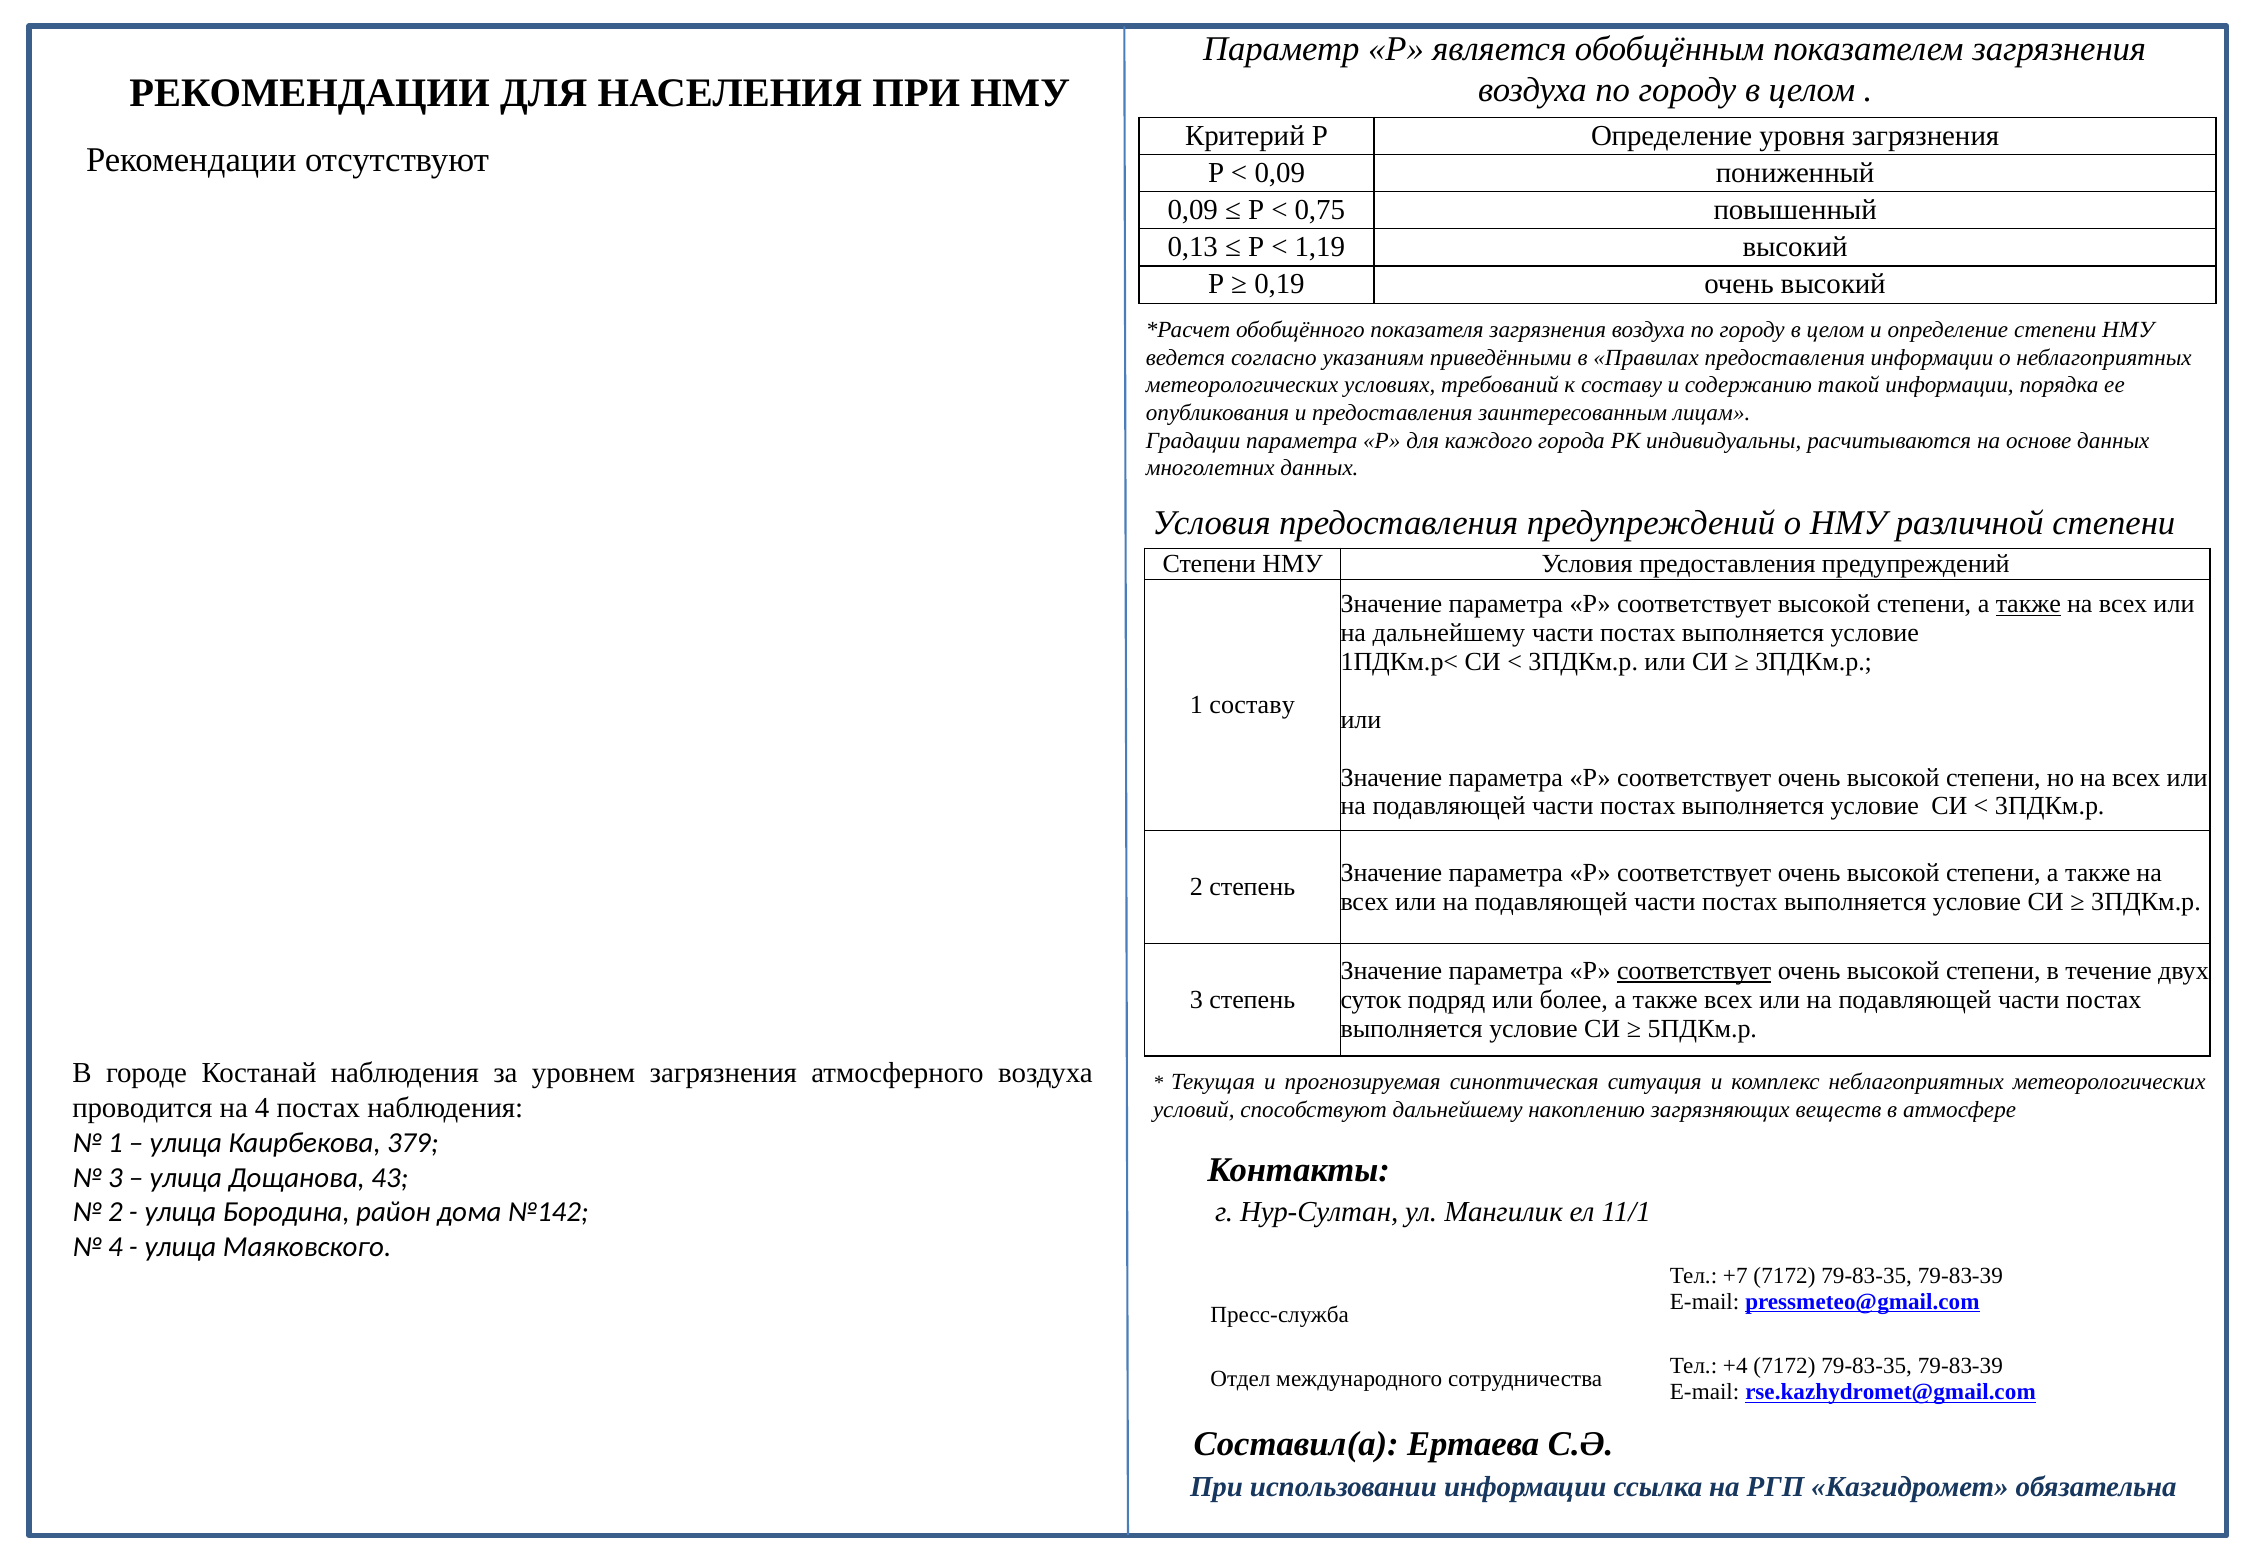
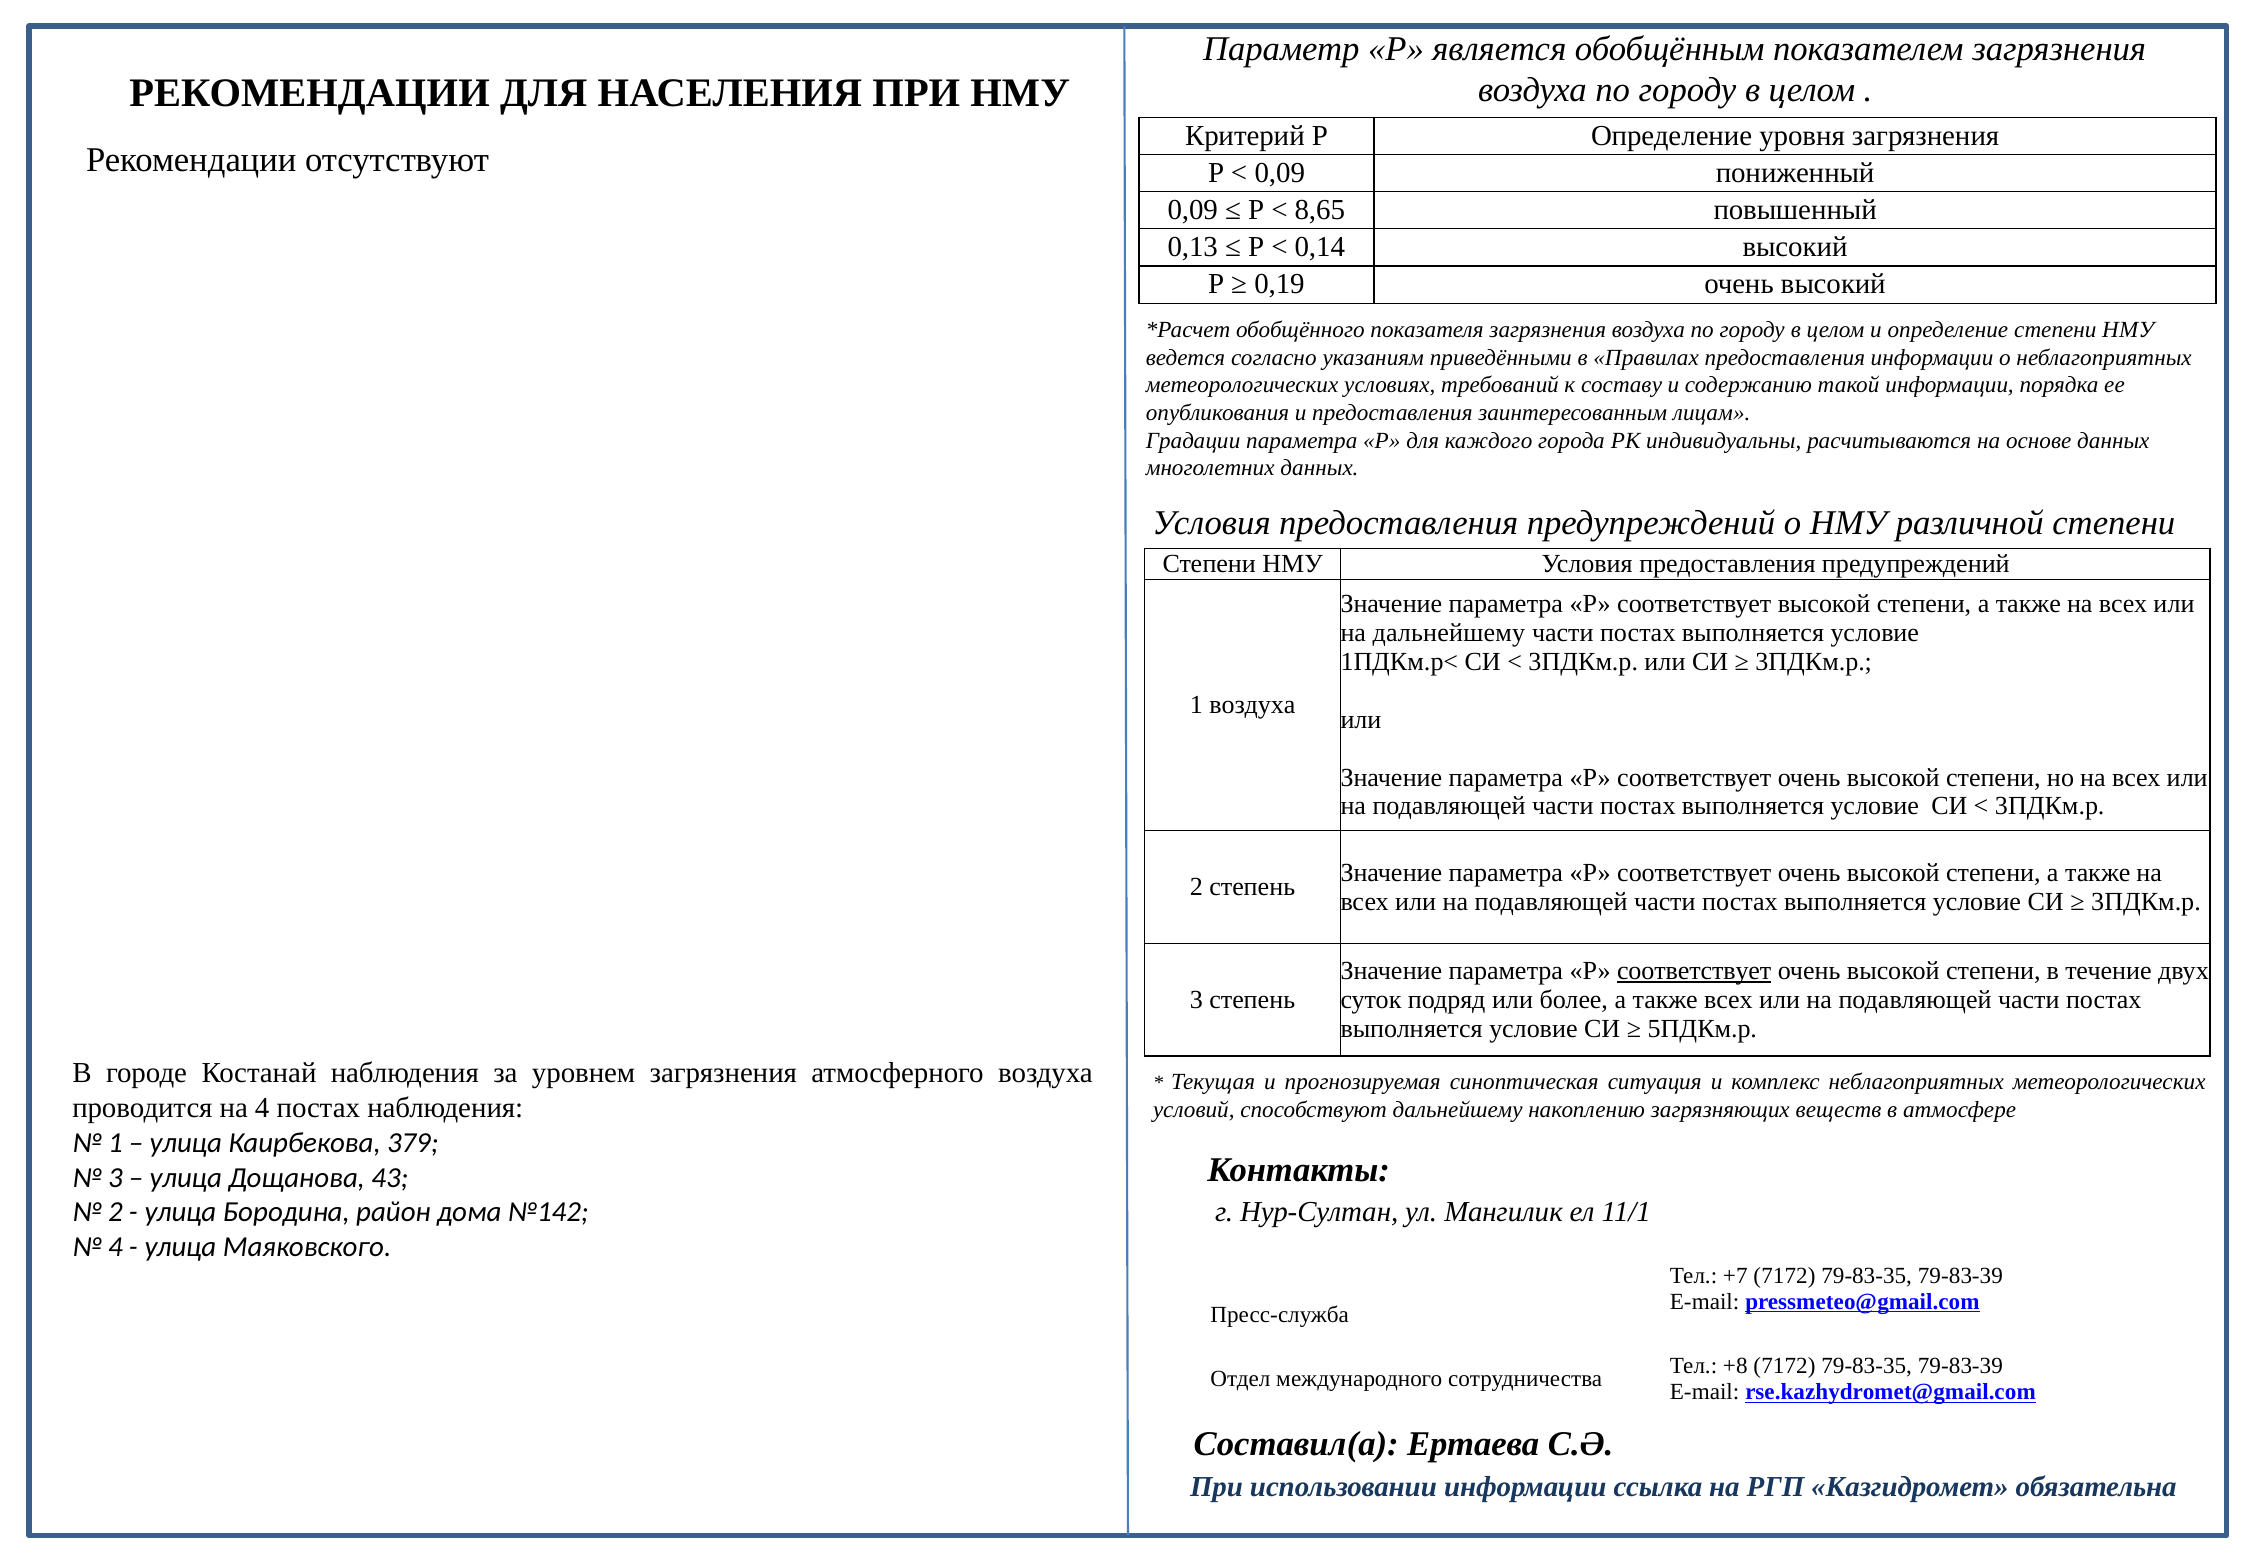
0,75: 0,75 -> 8,65 (1320, 210)
1,19: 1,19 -> 0,14 (1320, 247)
также underline: present -> none (2028, 604)
1 составу: составу -> воздуха (1252, 705)
+4: +4 -> +8 (1735, 1366)
